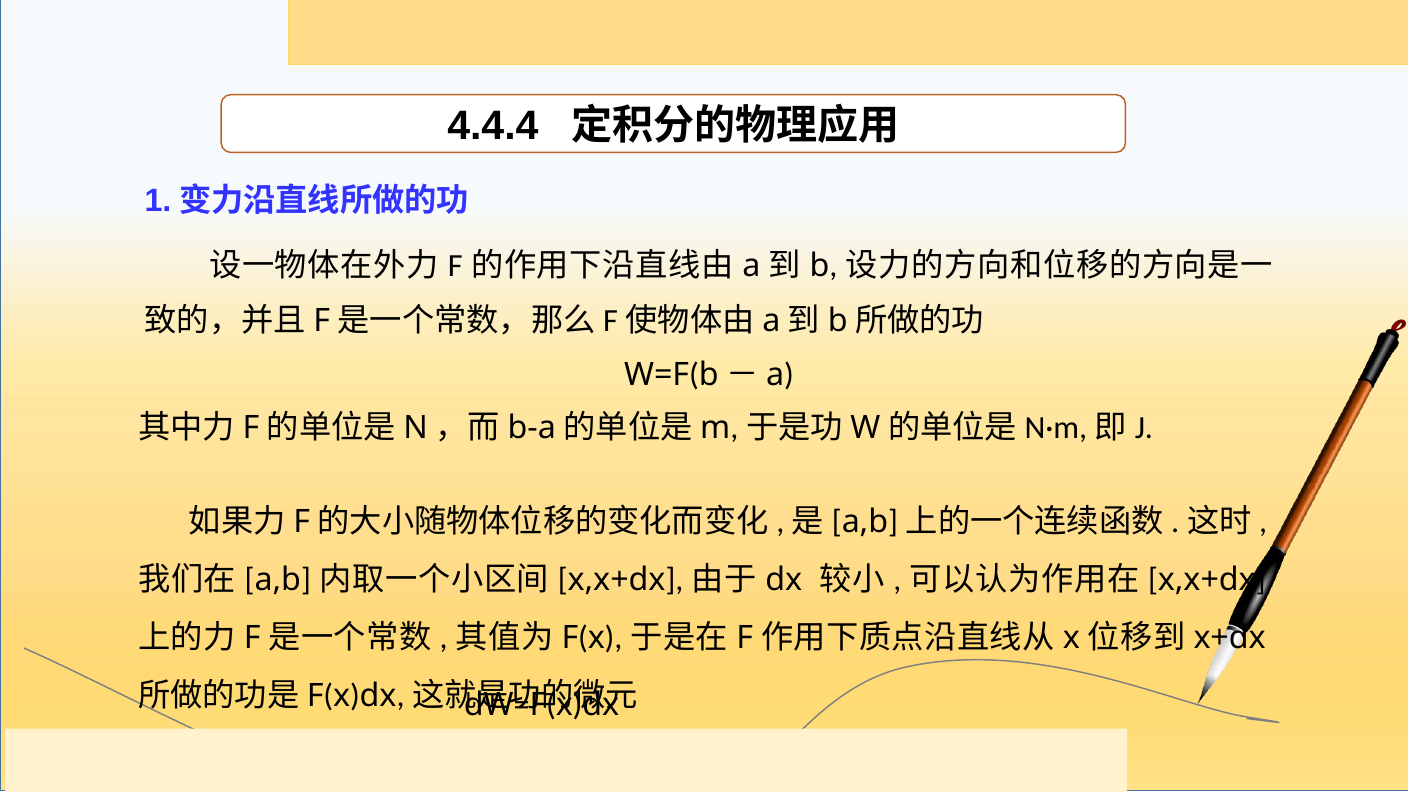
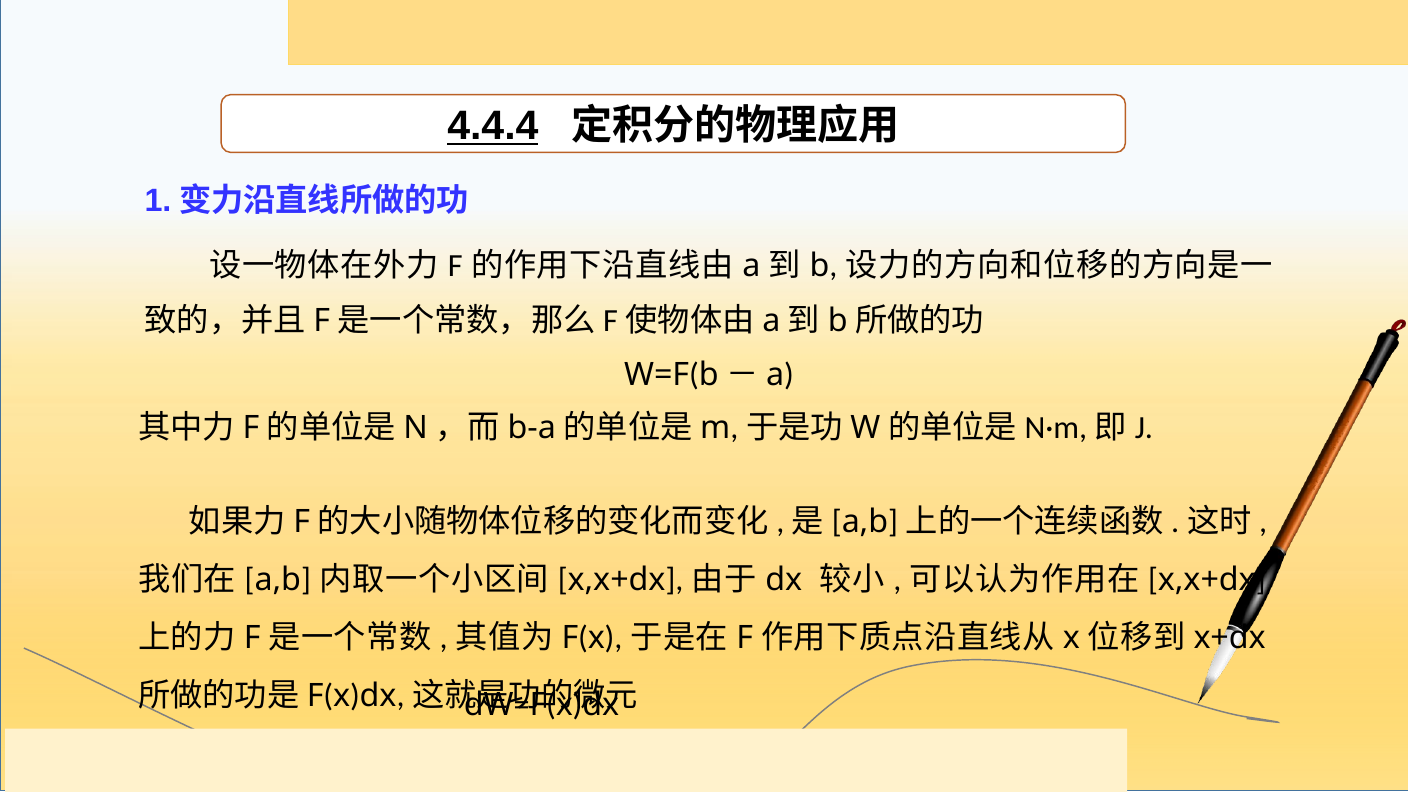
4.4.4 underline: none -> present (493, 126)
